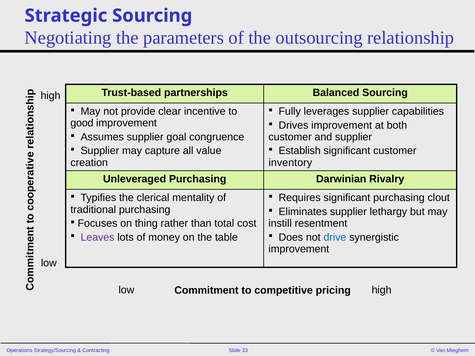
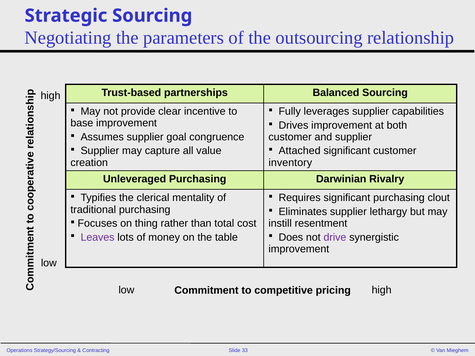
good: good -> base (82, 123)
Establish: Establish -> Attached (300, 151)
drive colour: blue -> purple (335, 237)
